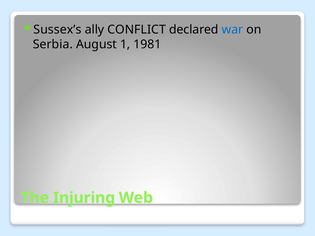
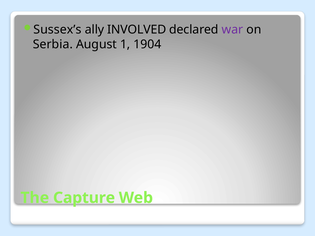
CONFLICT: CONFLICT -> INVOLVED (137, 30)
war colour: blue -> purple (232, 30)
1981: 1981 -> 1904 (147, 44)
Injuring: Injuring -> Capture (84, 198)
